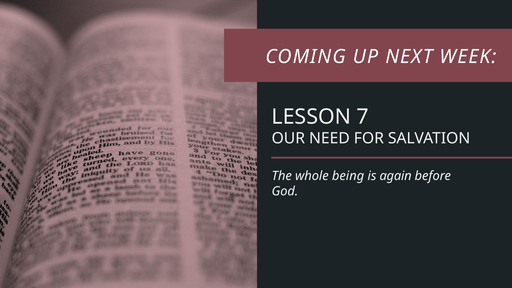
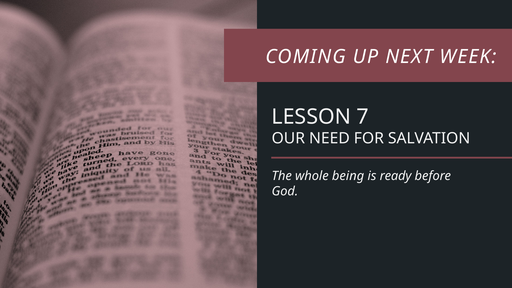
again: again -> ready (396, 176)
